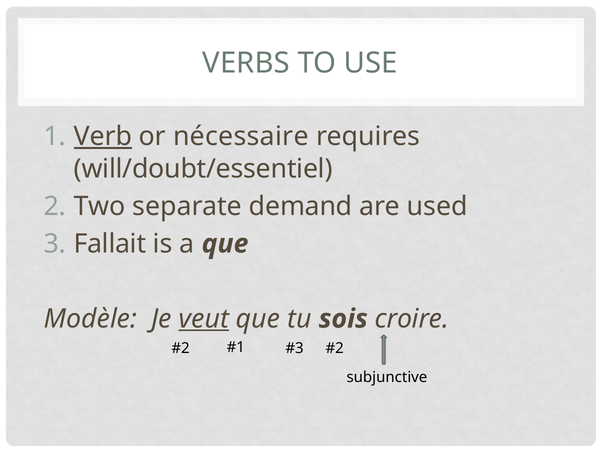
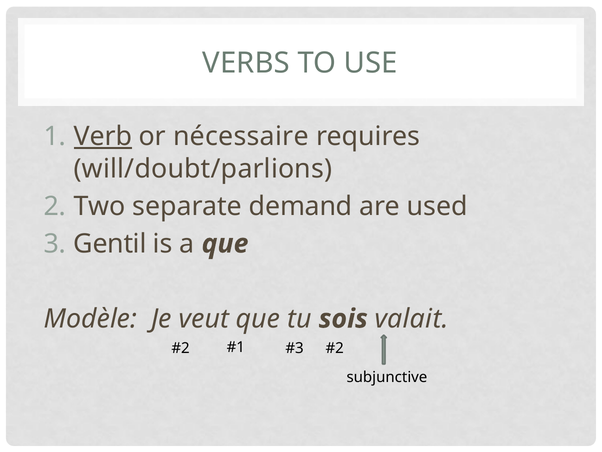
will/doubt/essentiel: will/doubt/essentiel -> will/doubt/parlions (203, 168)
Fallait: Fallait -> Gentil (110, 243)
veut underline: present -> none (204, 318)
croire: croire -> valait (412, 318)
